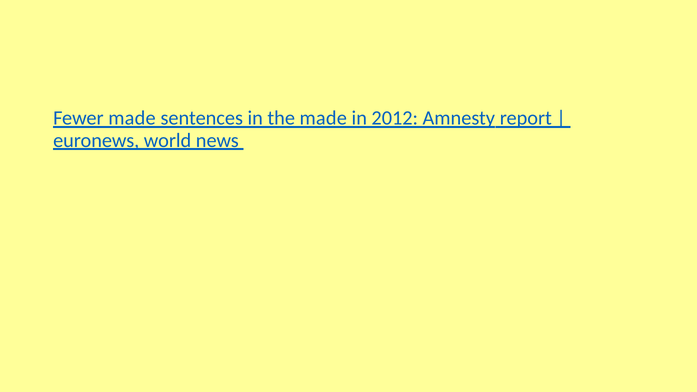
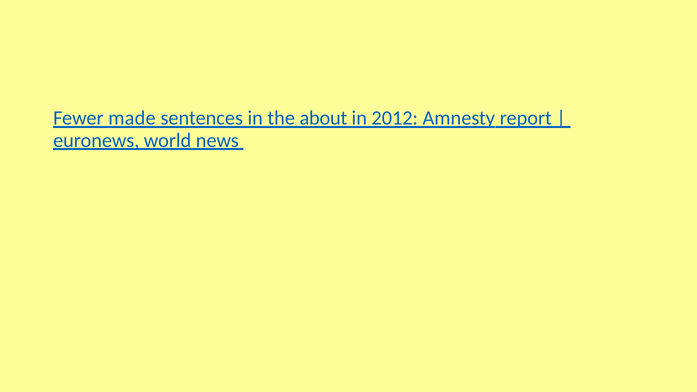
the made: made -> about (323, 118)
